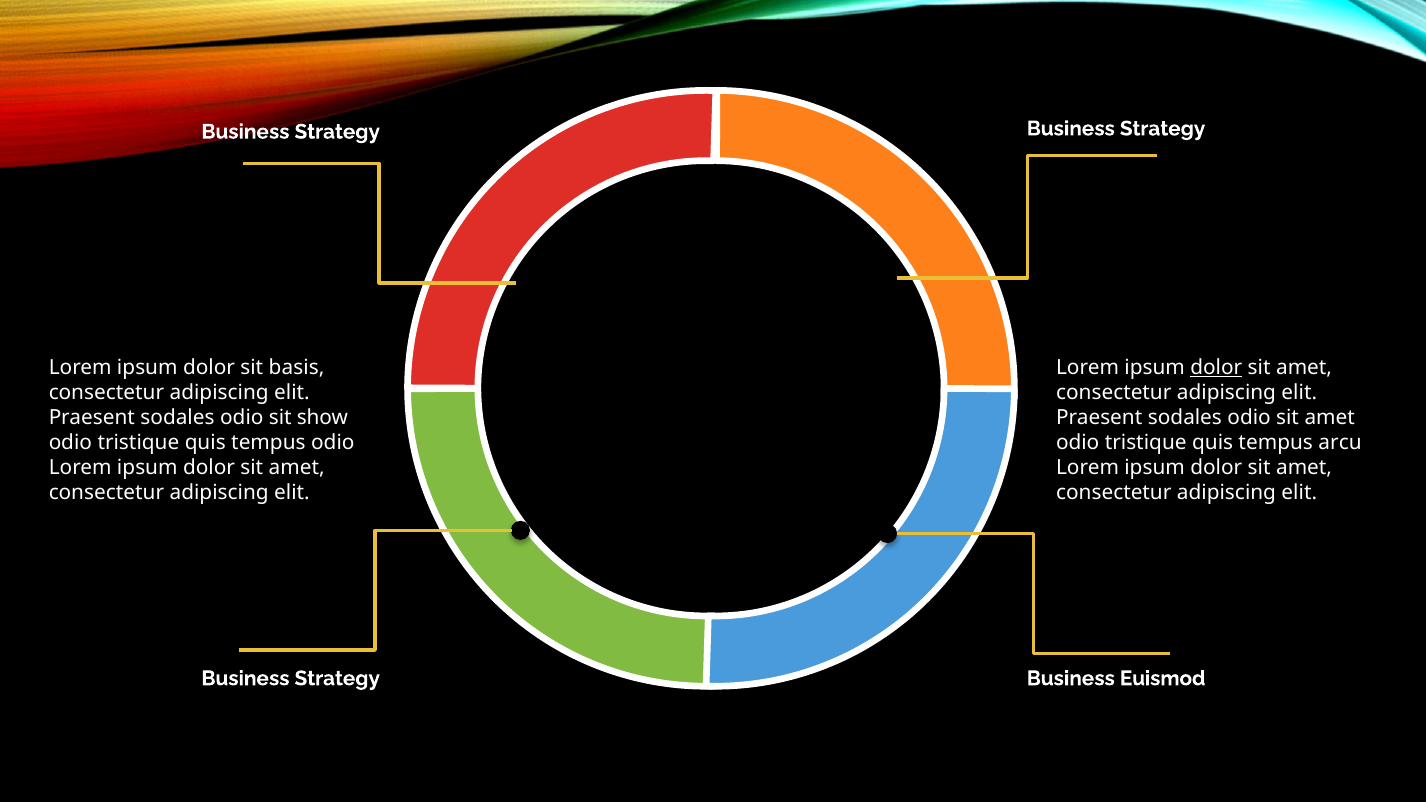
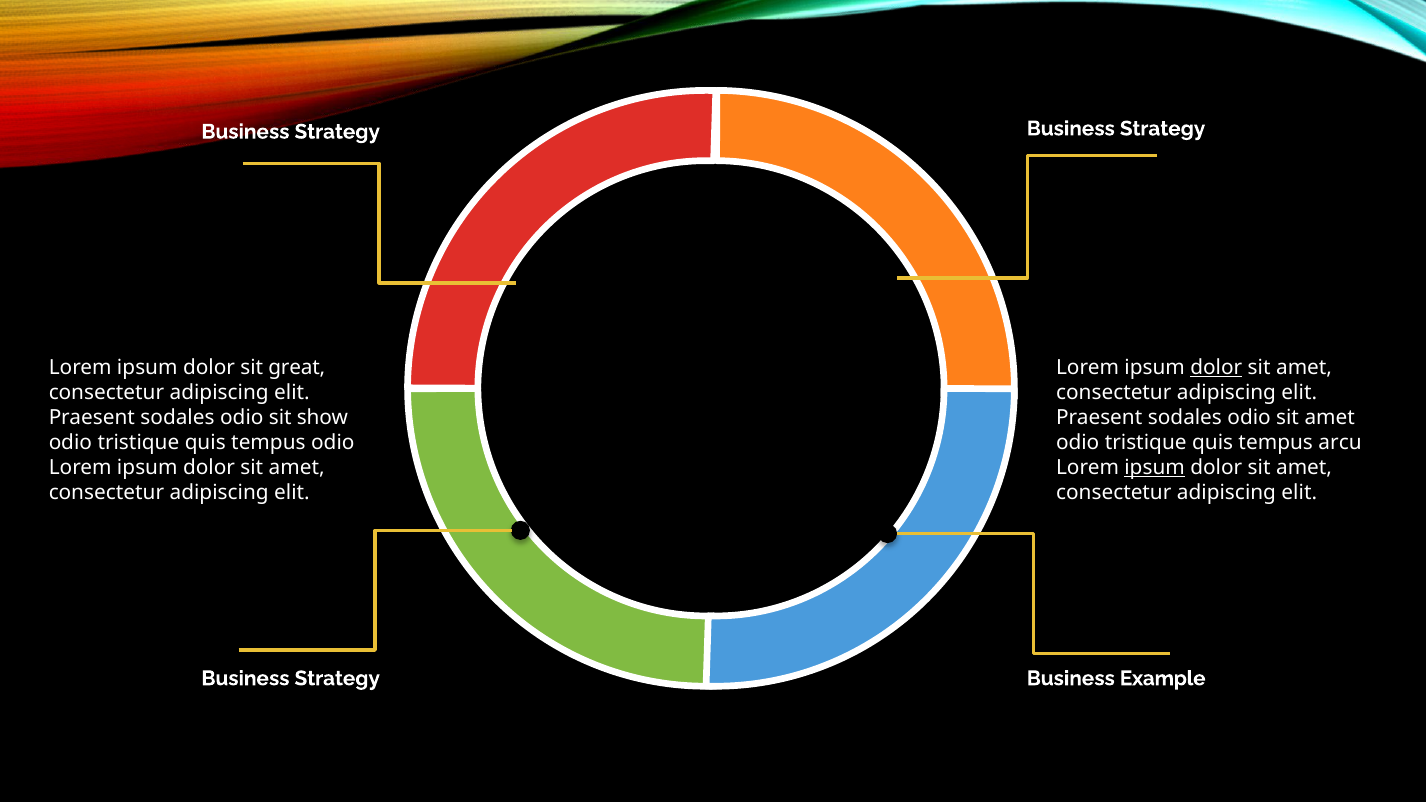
basis: basis -> great (297, 368)
ipsum underline: none -> present (1155, 468)
Euismod: Euismod -> Example (1163, 678)
